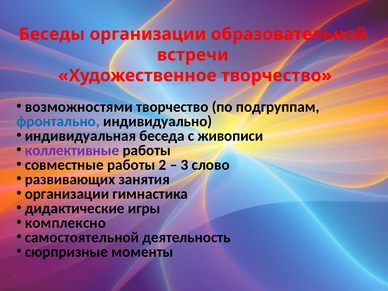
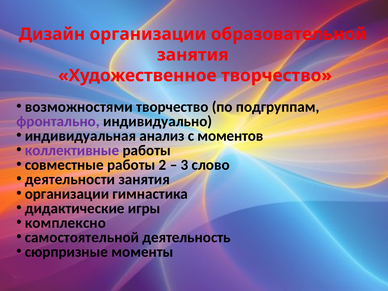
Беседы: Беседы -> Дизайн (52, 34)
встречи: встречи -> занятия (193, 55)
фронтально colour: blue -> purple (58, 121)
беседа: беседа -> анализ (162, 136)
живописи: живописи -> моментов (230, 136)
развивающих: развивающих -> деятельности (70, 179)
